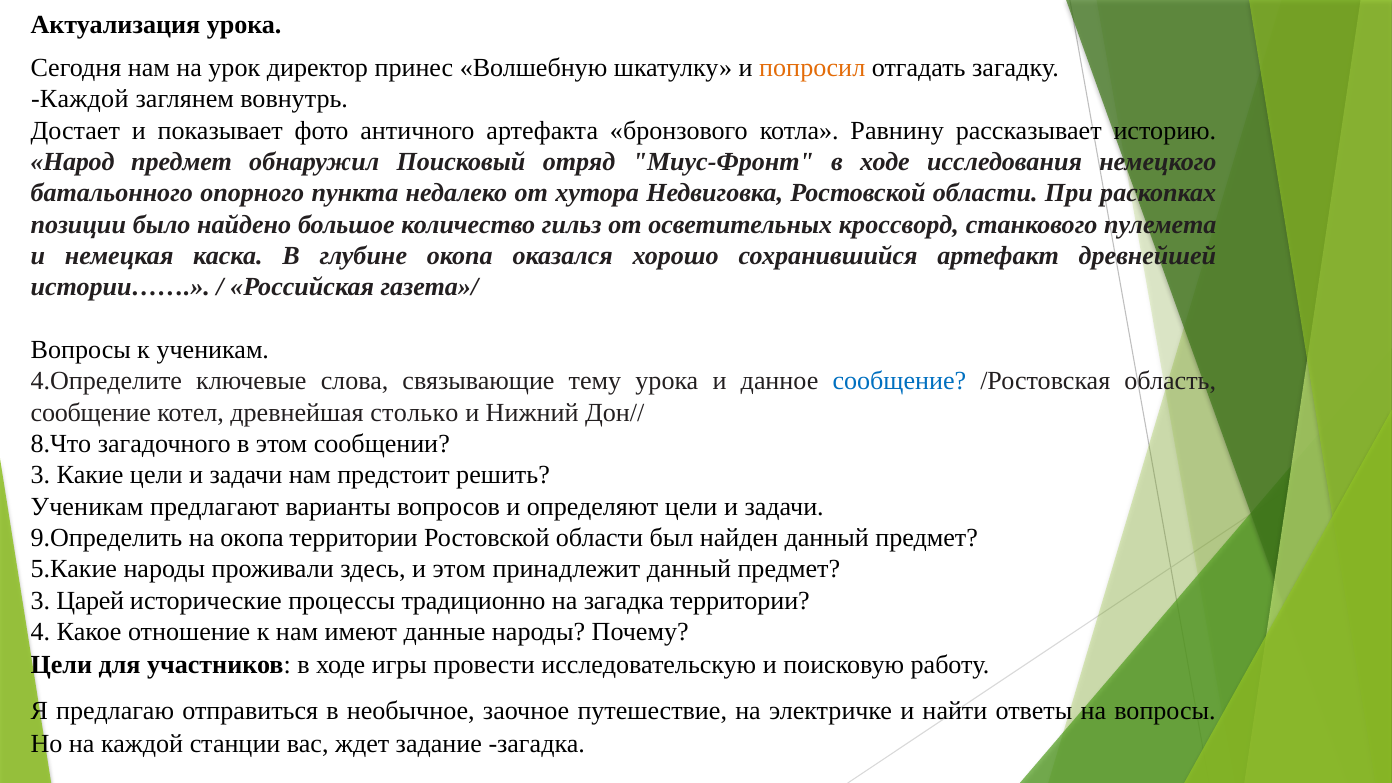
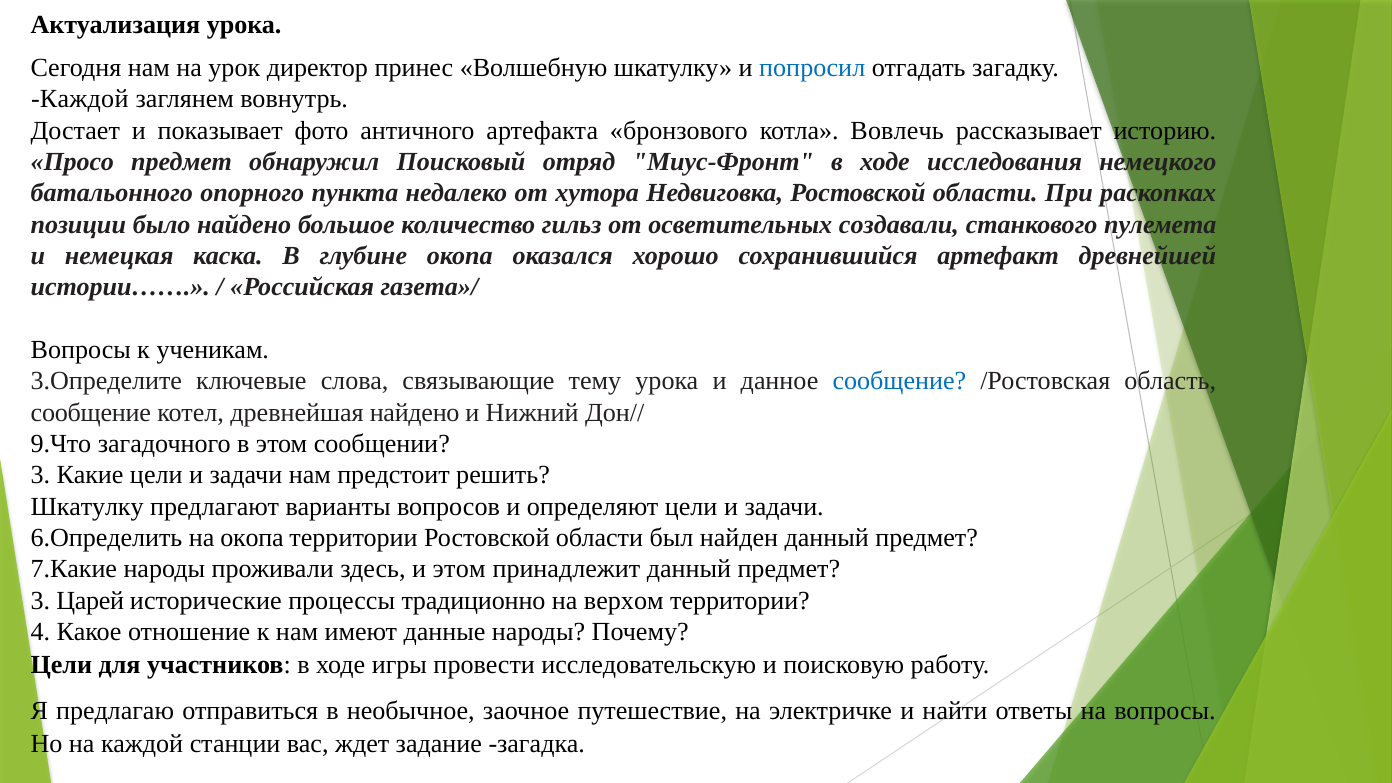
попросил colour: orange -> blue (812, 68)
Равнину: Равнину -> Вовлечь (897, 131)
Народ: Народ -> Просо (72, 162)
кроссворд: кроссворд -> создавали (899, 225)
4.Определите: 4.Определите -> 3.Определите (106, 381)
древнейшая столько: столько -> найдено (415, 413)
8.Что: 8.Что -> 9.Что (61, 444)
Ученикам: Ученикам -> Шкатулку (87, 507)
9.Определить: 9.Определить -> 6.Определить (107, 538)
5.Какие: 5.Какие -> 7.Какие (74, 569)
на загадка: загадка -> верхом (624, 600)
